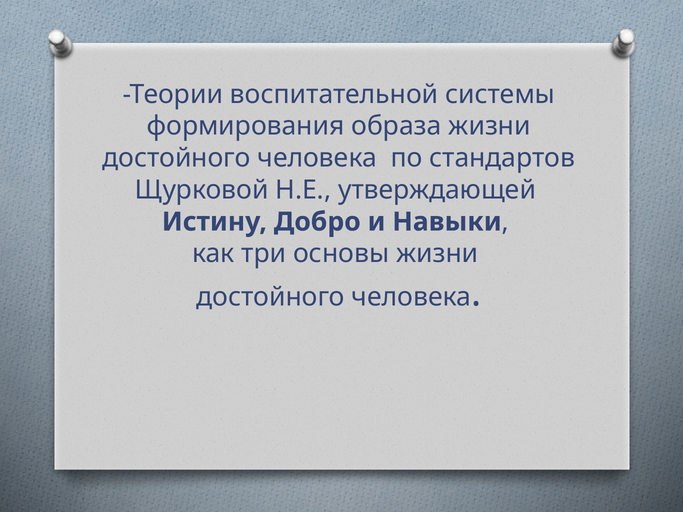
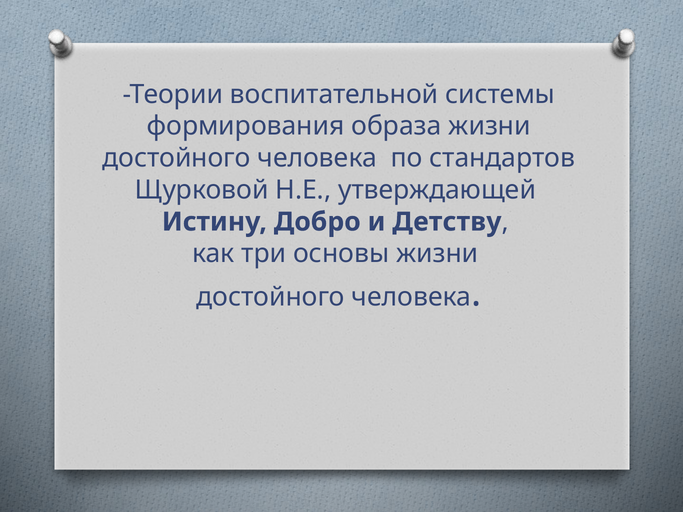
Навыки: Навыки -> Детству (447, 222)
